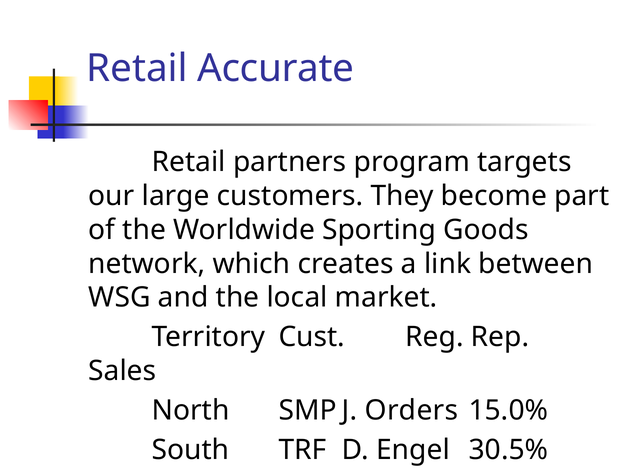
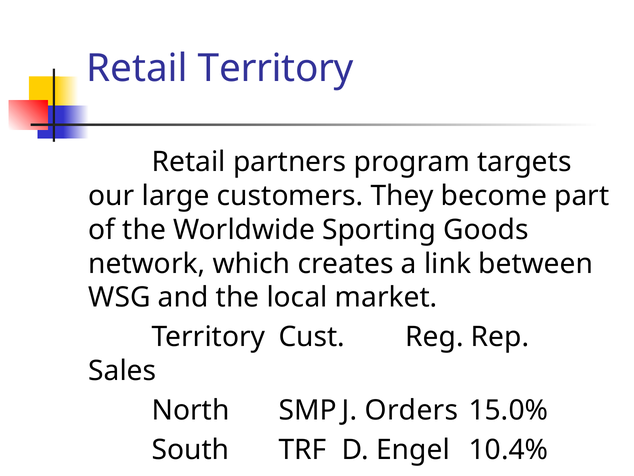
Retail Accurate: Accurate -> Territory (276, 68)
30.5%: 30.5% -> 10.4% (508, 449)
